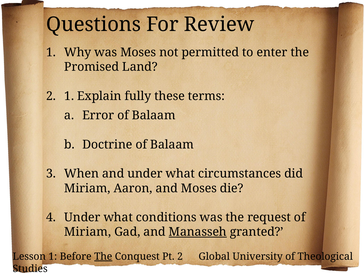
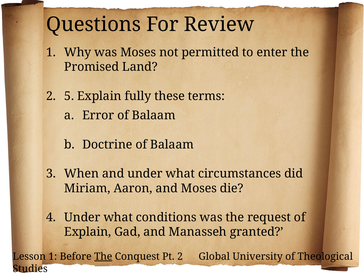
2 1: 1 -> 5 (69, 96)
Miriam: Miriam -> Explain (88, 232)
Manasseh underline: present -> none (198, 232)
